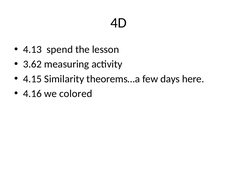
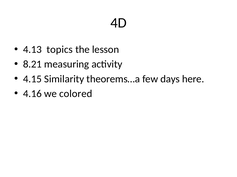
spend: spend -> topics (60, 50)
3.62: 3.62 -> 8.21 (32, 64)
